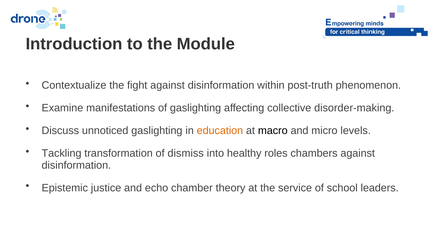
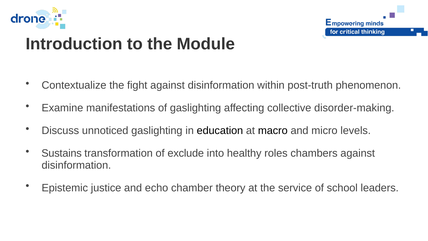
education colour: orange -> black (220, 131)
Tackling: Tackling -> Sustains (62, 153)
dismiss: dismiss -> exclude (186, 153)
